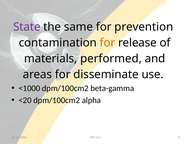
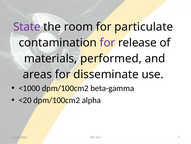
same: same -> room (78, 27)
prevention: prevention -> particulate (144, 27)
for colour: orange -> purple (107, 42)
